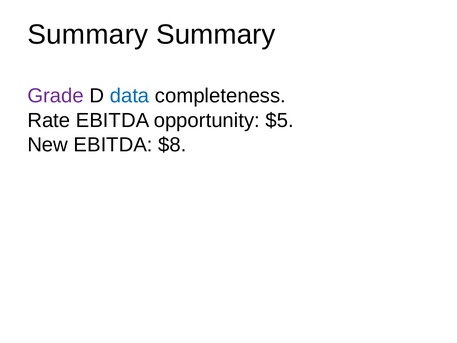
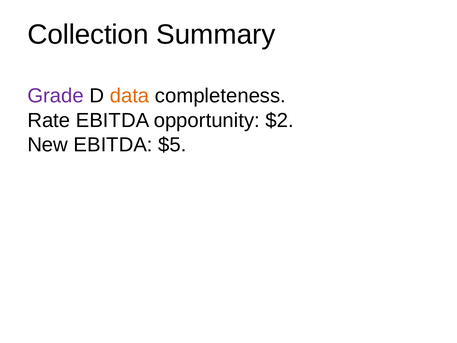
Summary: Summary -> Collection (88, 35)
data colour: blue -> orange (130, 96)
$5: $5 -> $2 (280, 120)
$8: $8 -> $5 (172, 145)
